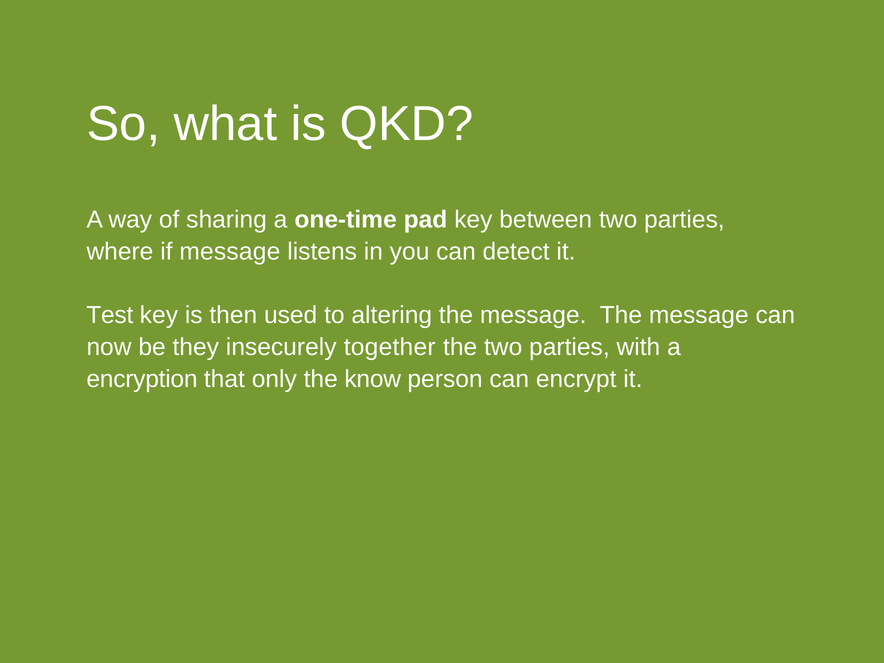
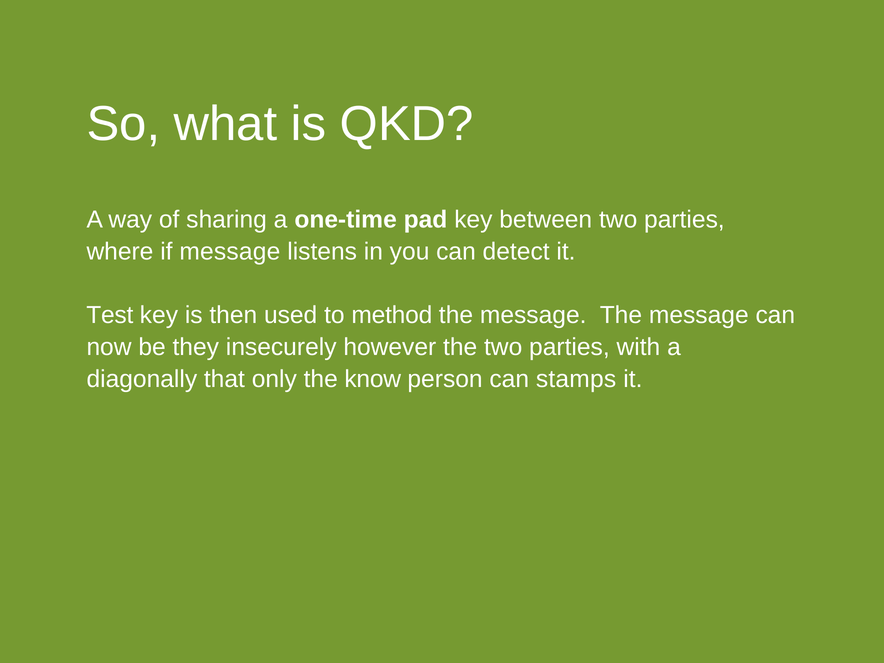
altering: altering -> method (392, 315)
together: together -> however (390, 347)
encryption: encryption -> diagonally (142, 379)
encrypt: encrypt -> stamps (576, 379)
